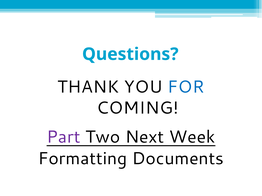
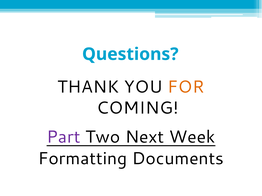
FOR colour: blue -> orange (186, 87)
